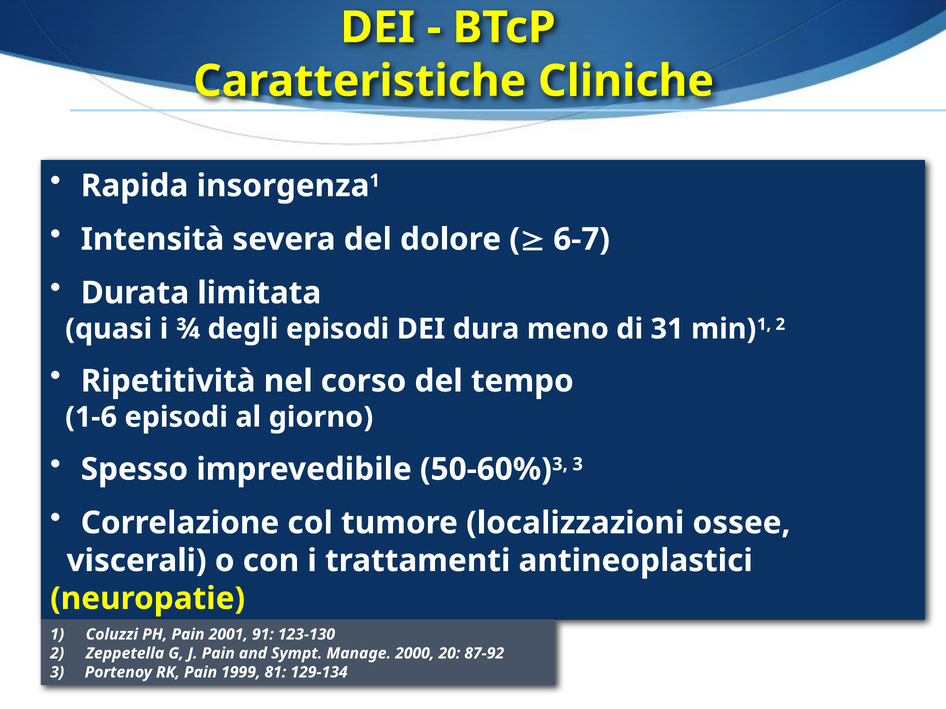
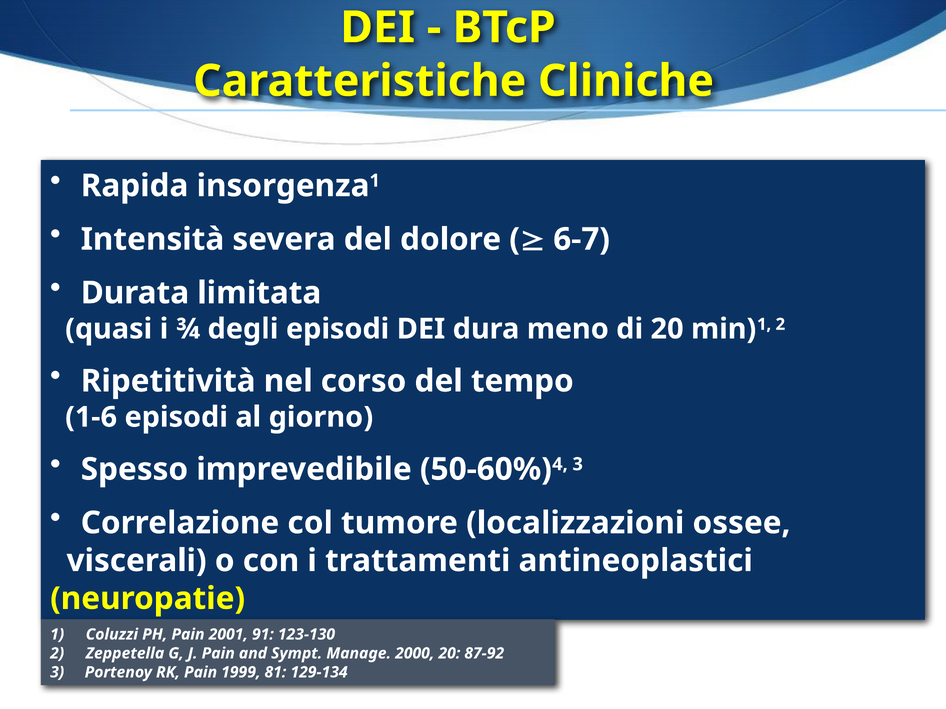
di 31: 31 -> 20 (667, 329)
3: 3 -> 4 (560, 465)
